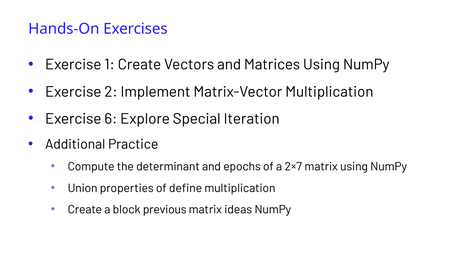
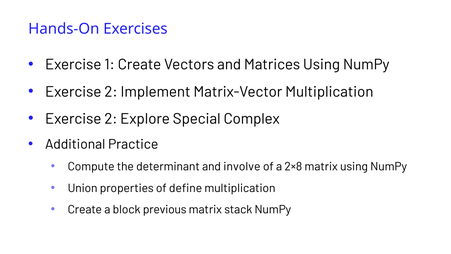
6: 6 -> 2 (111, 119)
Iteration: Iteration -> Complex (252, 119)
epochs: epochs -> involve (242, 167)
2×7: 2×7 -> 2×8 (293, 167)
ideas: ideas -> stack (238, 209)
